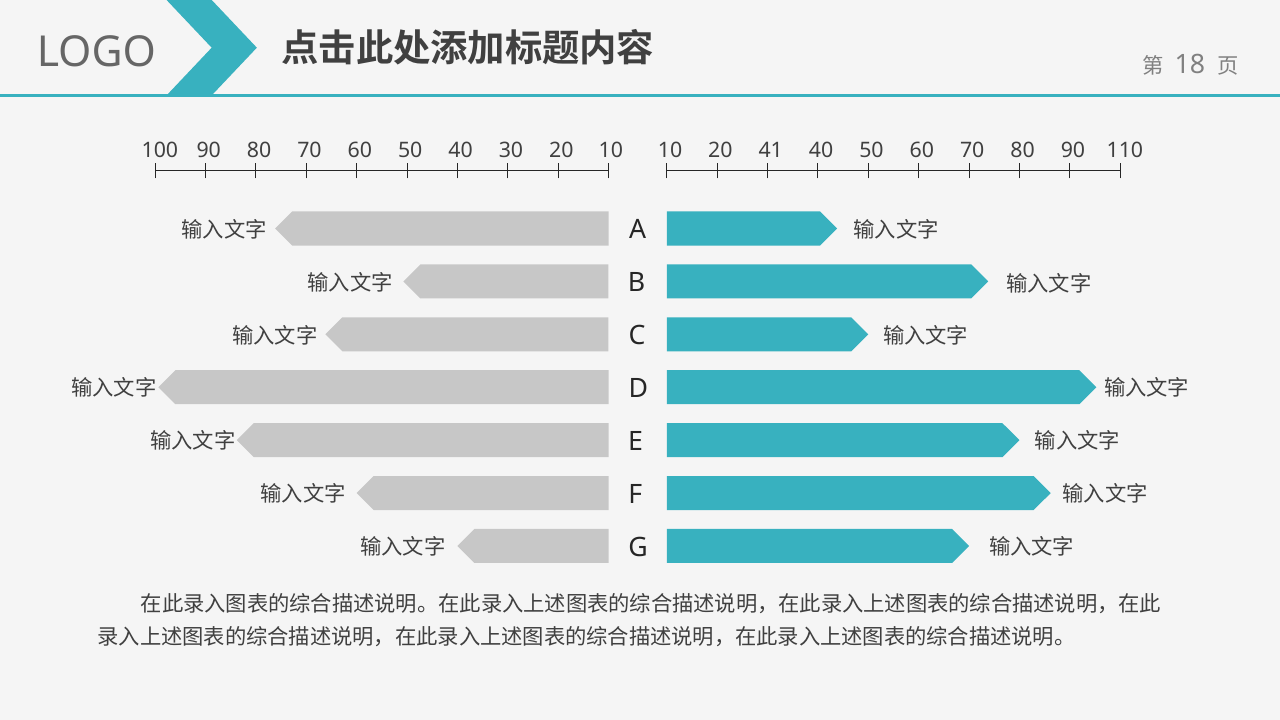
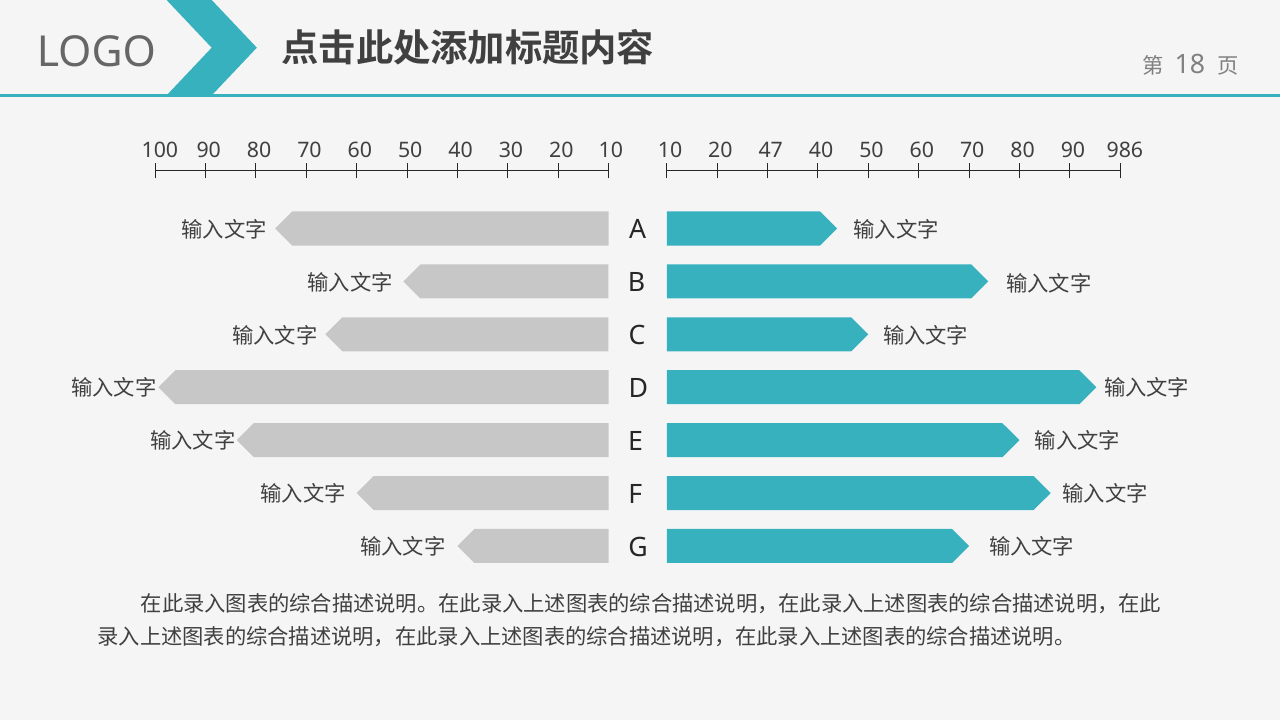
41: 41 -> 47 (771, 151)
110: 110 -> 986 (1125, 151)
